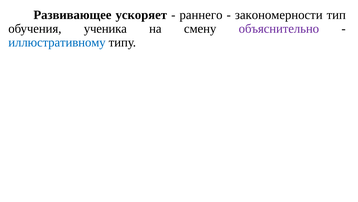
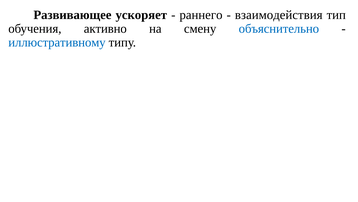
закономерности: закономерности -> взаимодействия (279, 15)
ученика: ученика -> активно (105, 29)
объяснительно colour: purple -> blue (279, 29)
